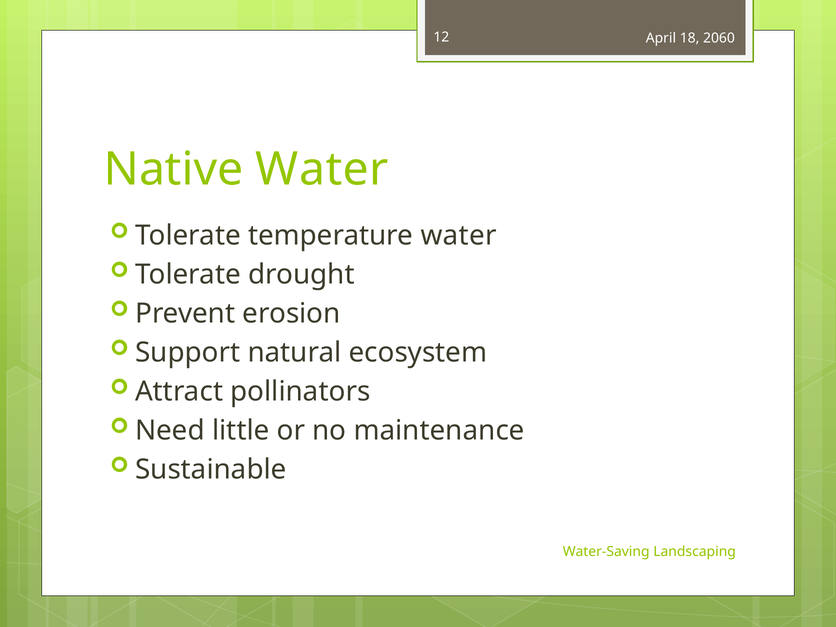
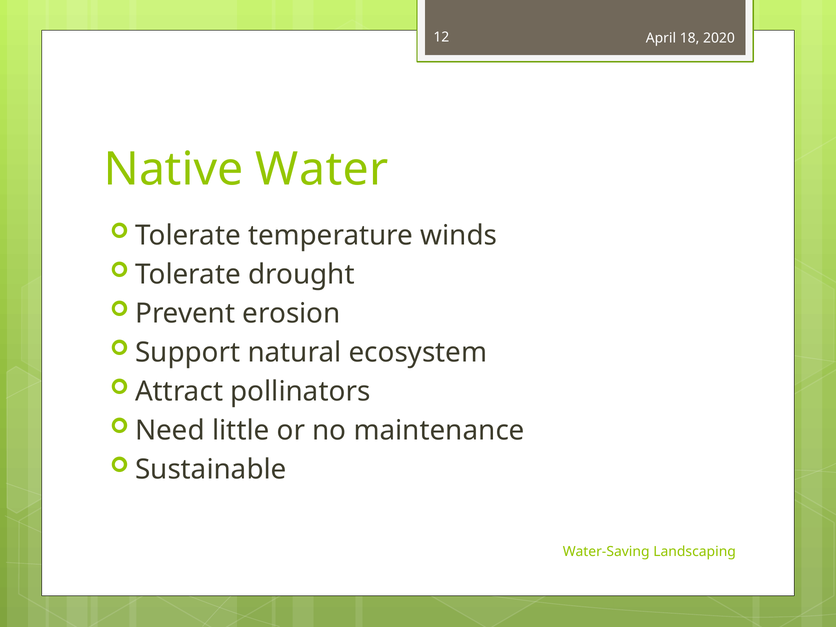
2060: 2060 -> 2020 (719, 38)
temperature water: water -> winds (459, 235)
